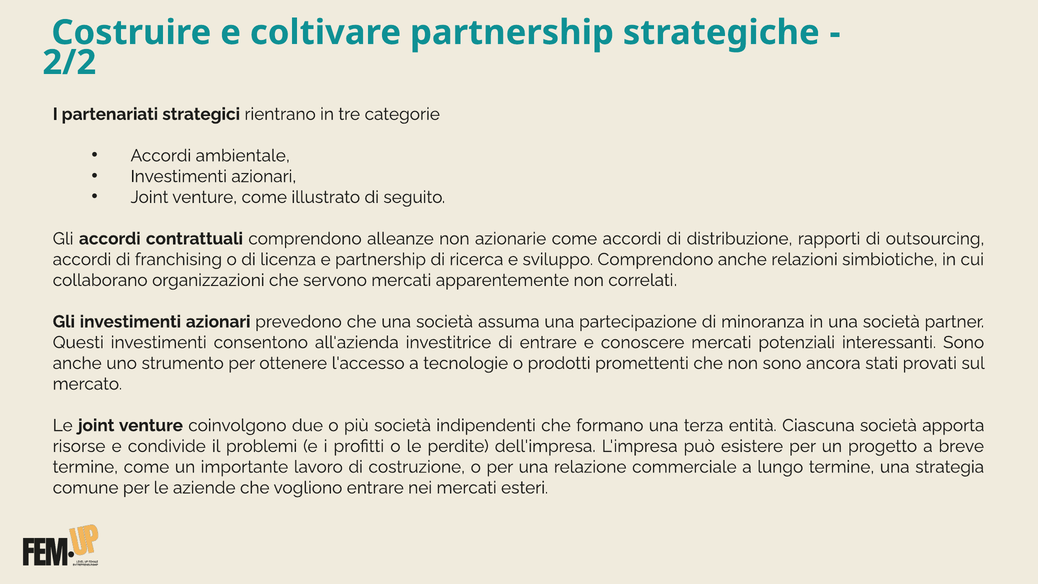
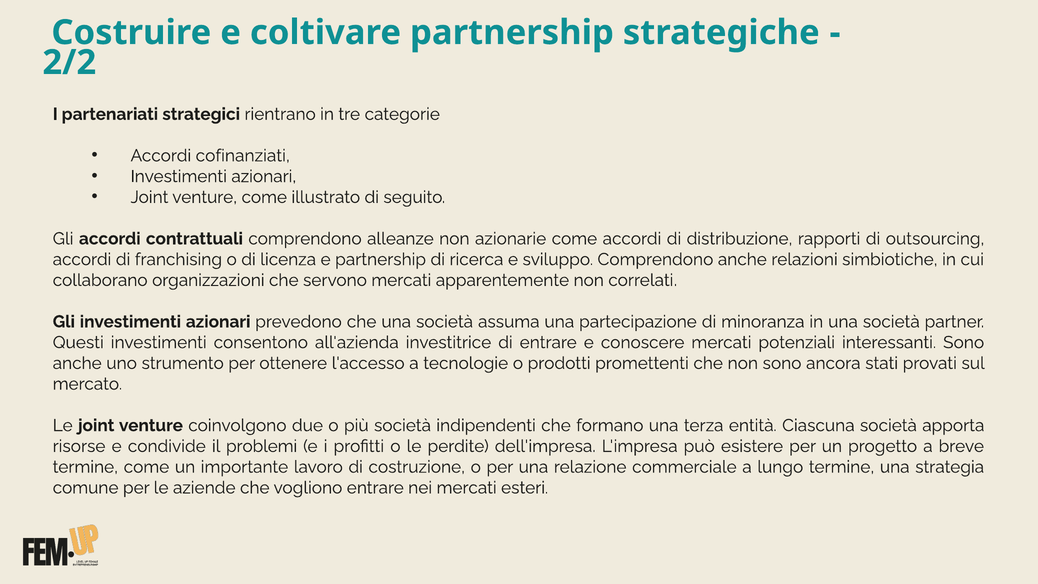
ambientale: ambientale -> cofinanziati (243, 156)
